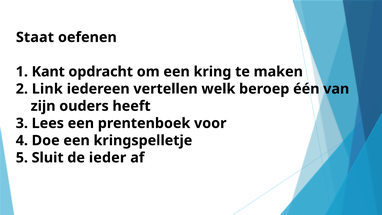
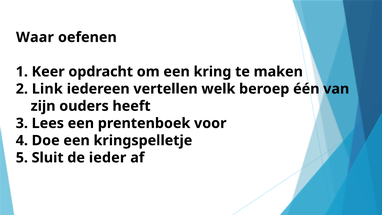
Staat: Staat -> Waar (35, 37)
Kant: Kant -> Keer (48, 72)
